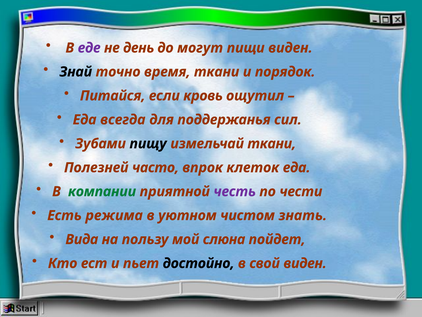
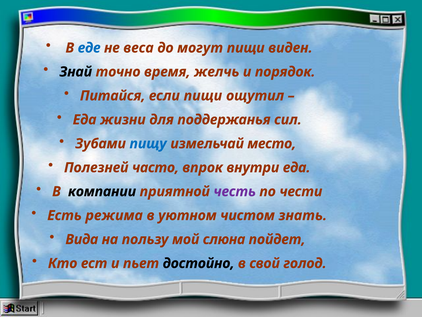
еде colour: purple -> blue (89, 48)
день: день -> веса (139, 48)
время ткани: ткани -> желчь (217, 72)
если кровь: кровь -> пищи (203, 96)
всегда: всегда -> жизни (123, 120)
пищу colour: black -> blue (148, 143)
измельчай ткани: ткани -> место (272, 143)
клеток: клеток -> внутри (253, 167)
компании colour: green -> black (102, 191)
свой виден: виден -> голод (305, 263)
